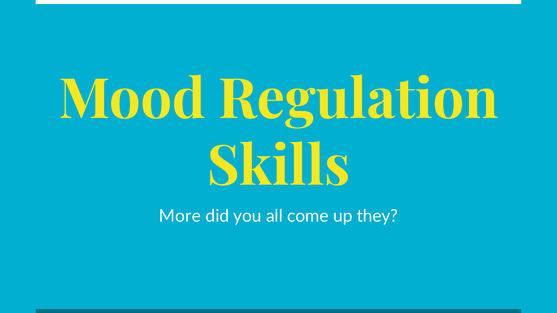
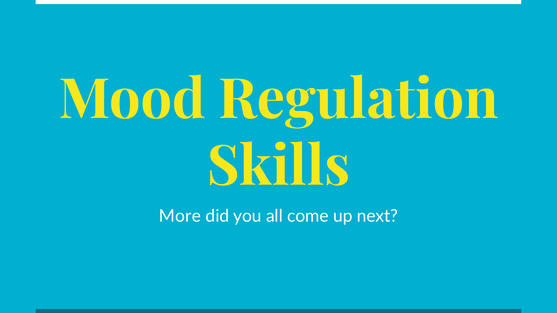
they: they -> next (377, 216)
